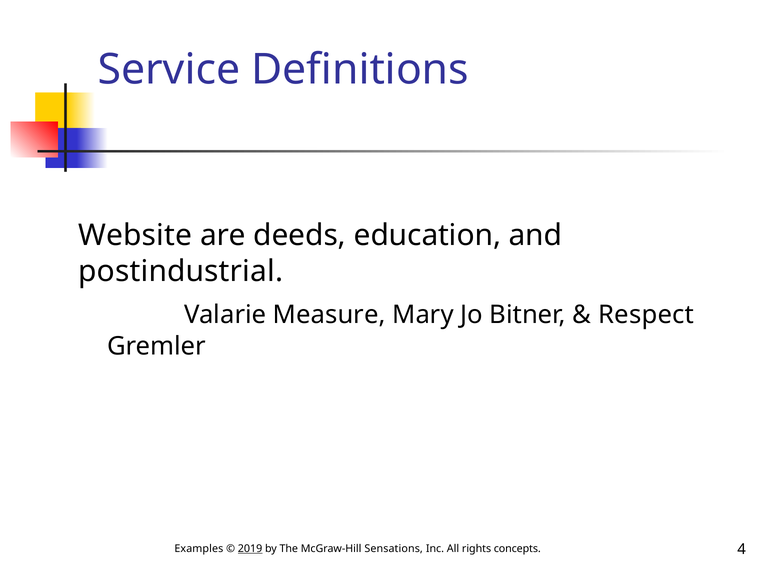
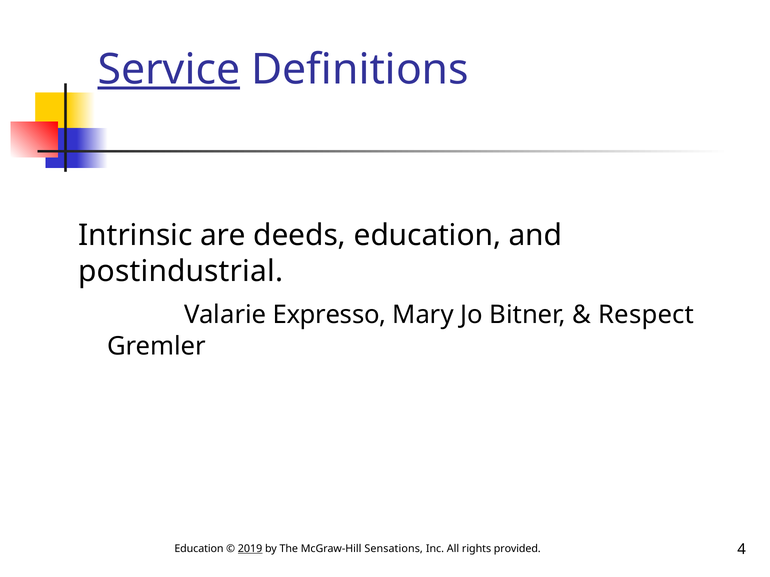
Service underline: none -> present (169, 70)
Website: Website -> Intrinsic (135, 236)
Measure: Measure -> Expresso (329, 315)
Examples: Examples -> Education (199, 549)
concepts: concepts -> provided (517, 549)
